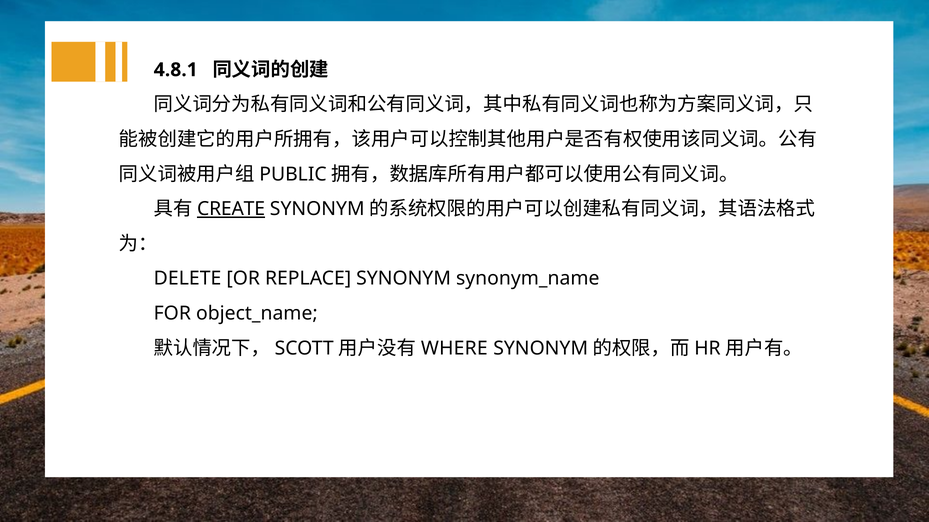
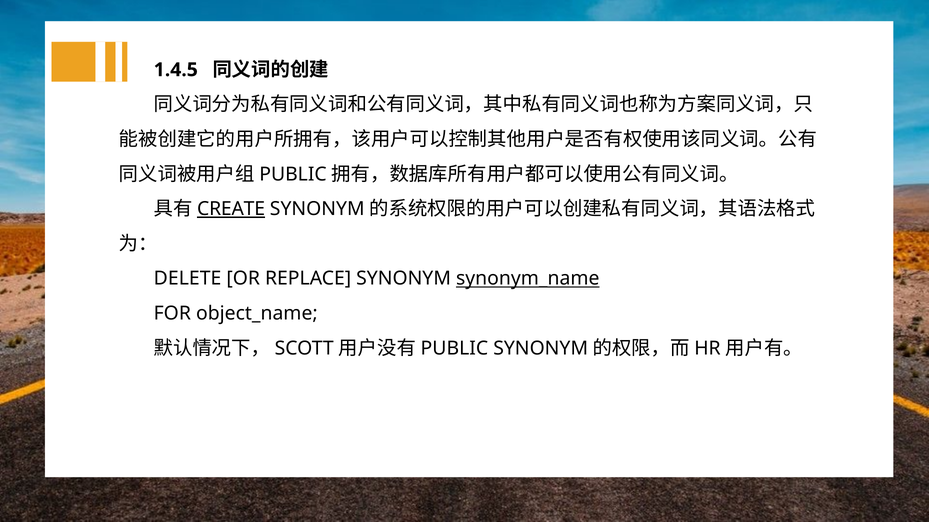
4.8.1: 4.8.1 -> 1.4.5 (176, 70)
synonym_name underline: none -> present (528, 279)
WHERE: WHERE -> PUBLIC (454, 349)
